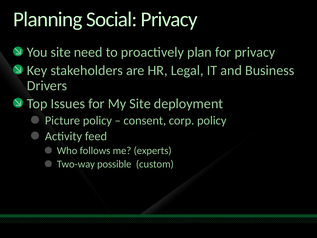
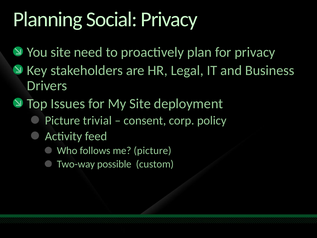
Picture policy: policy -> trivial (97, 120)
me experts: experts -> picture (153, 151)
